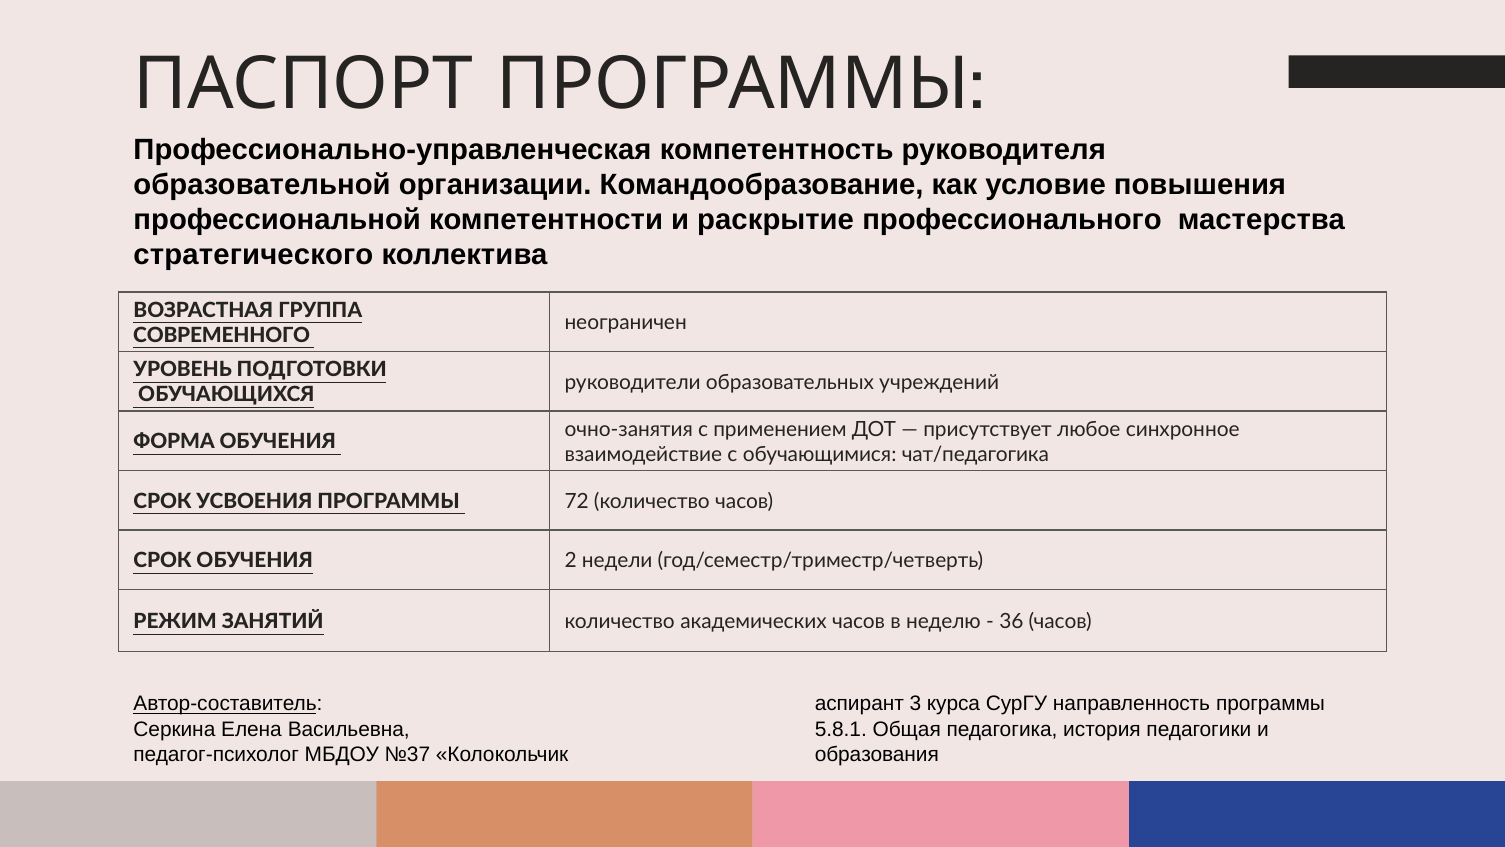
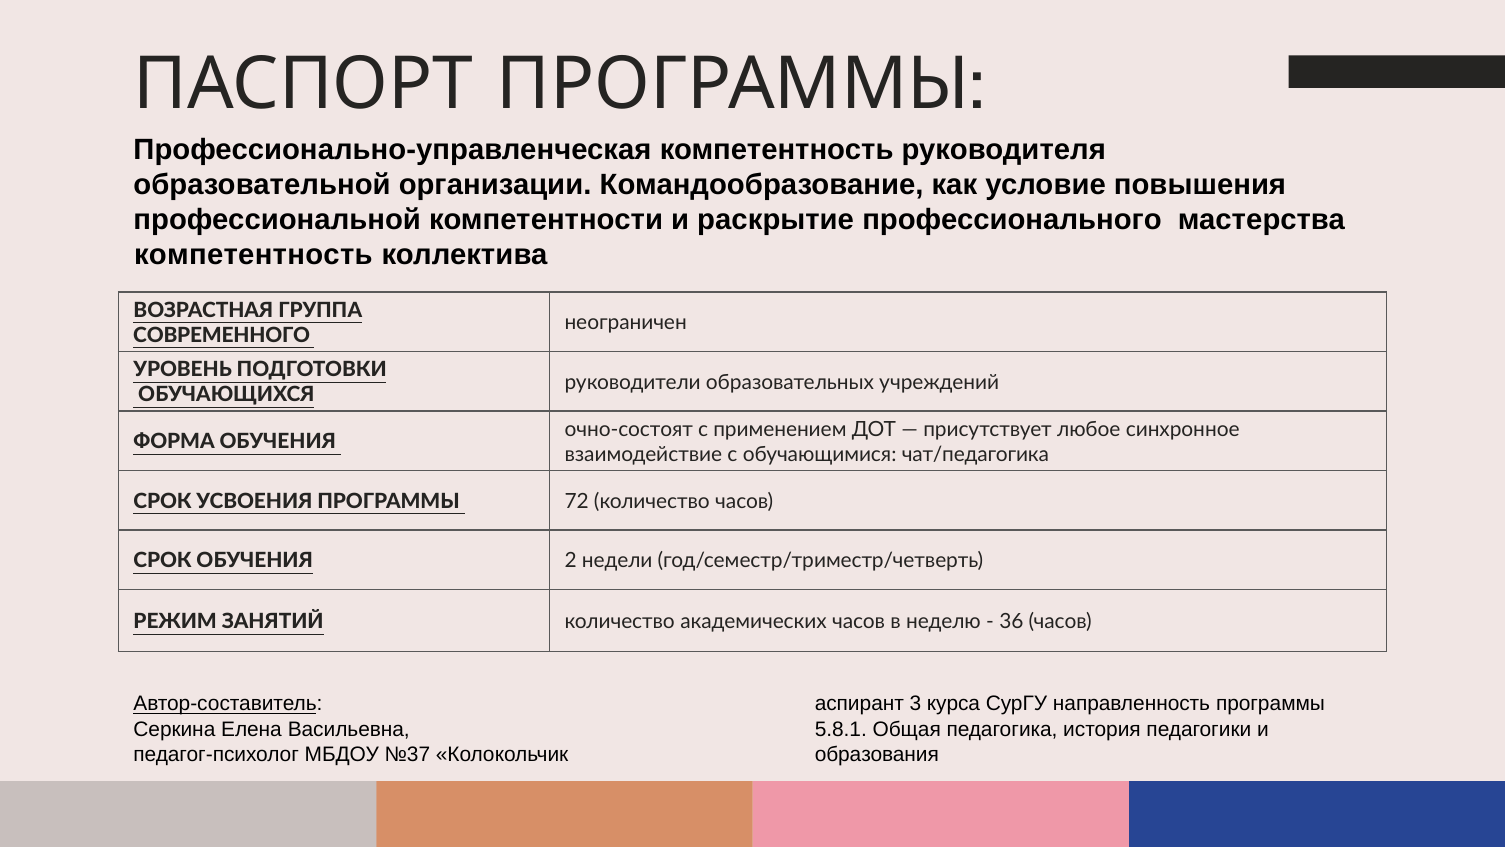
стратегического: стратегического -> компетентность (253, 255)
очно-занятия: очно-занятия -> очно-состоят (629, 429)
